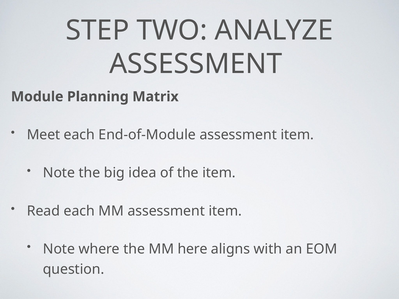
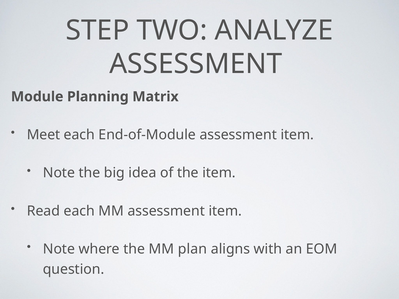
here: here -> plan (192, 249)
